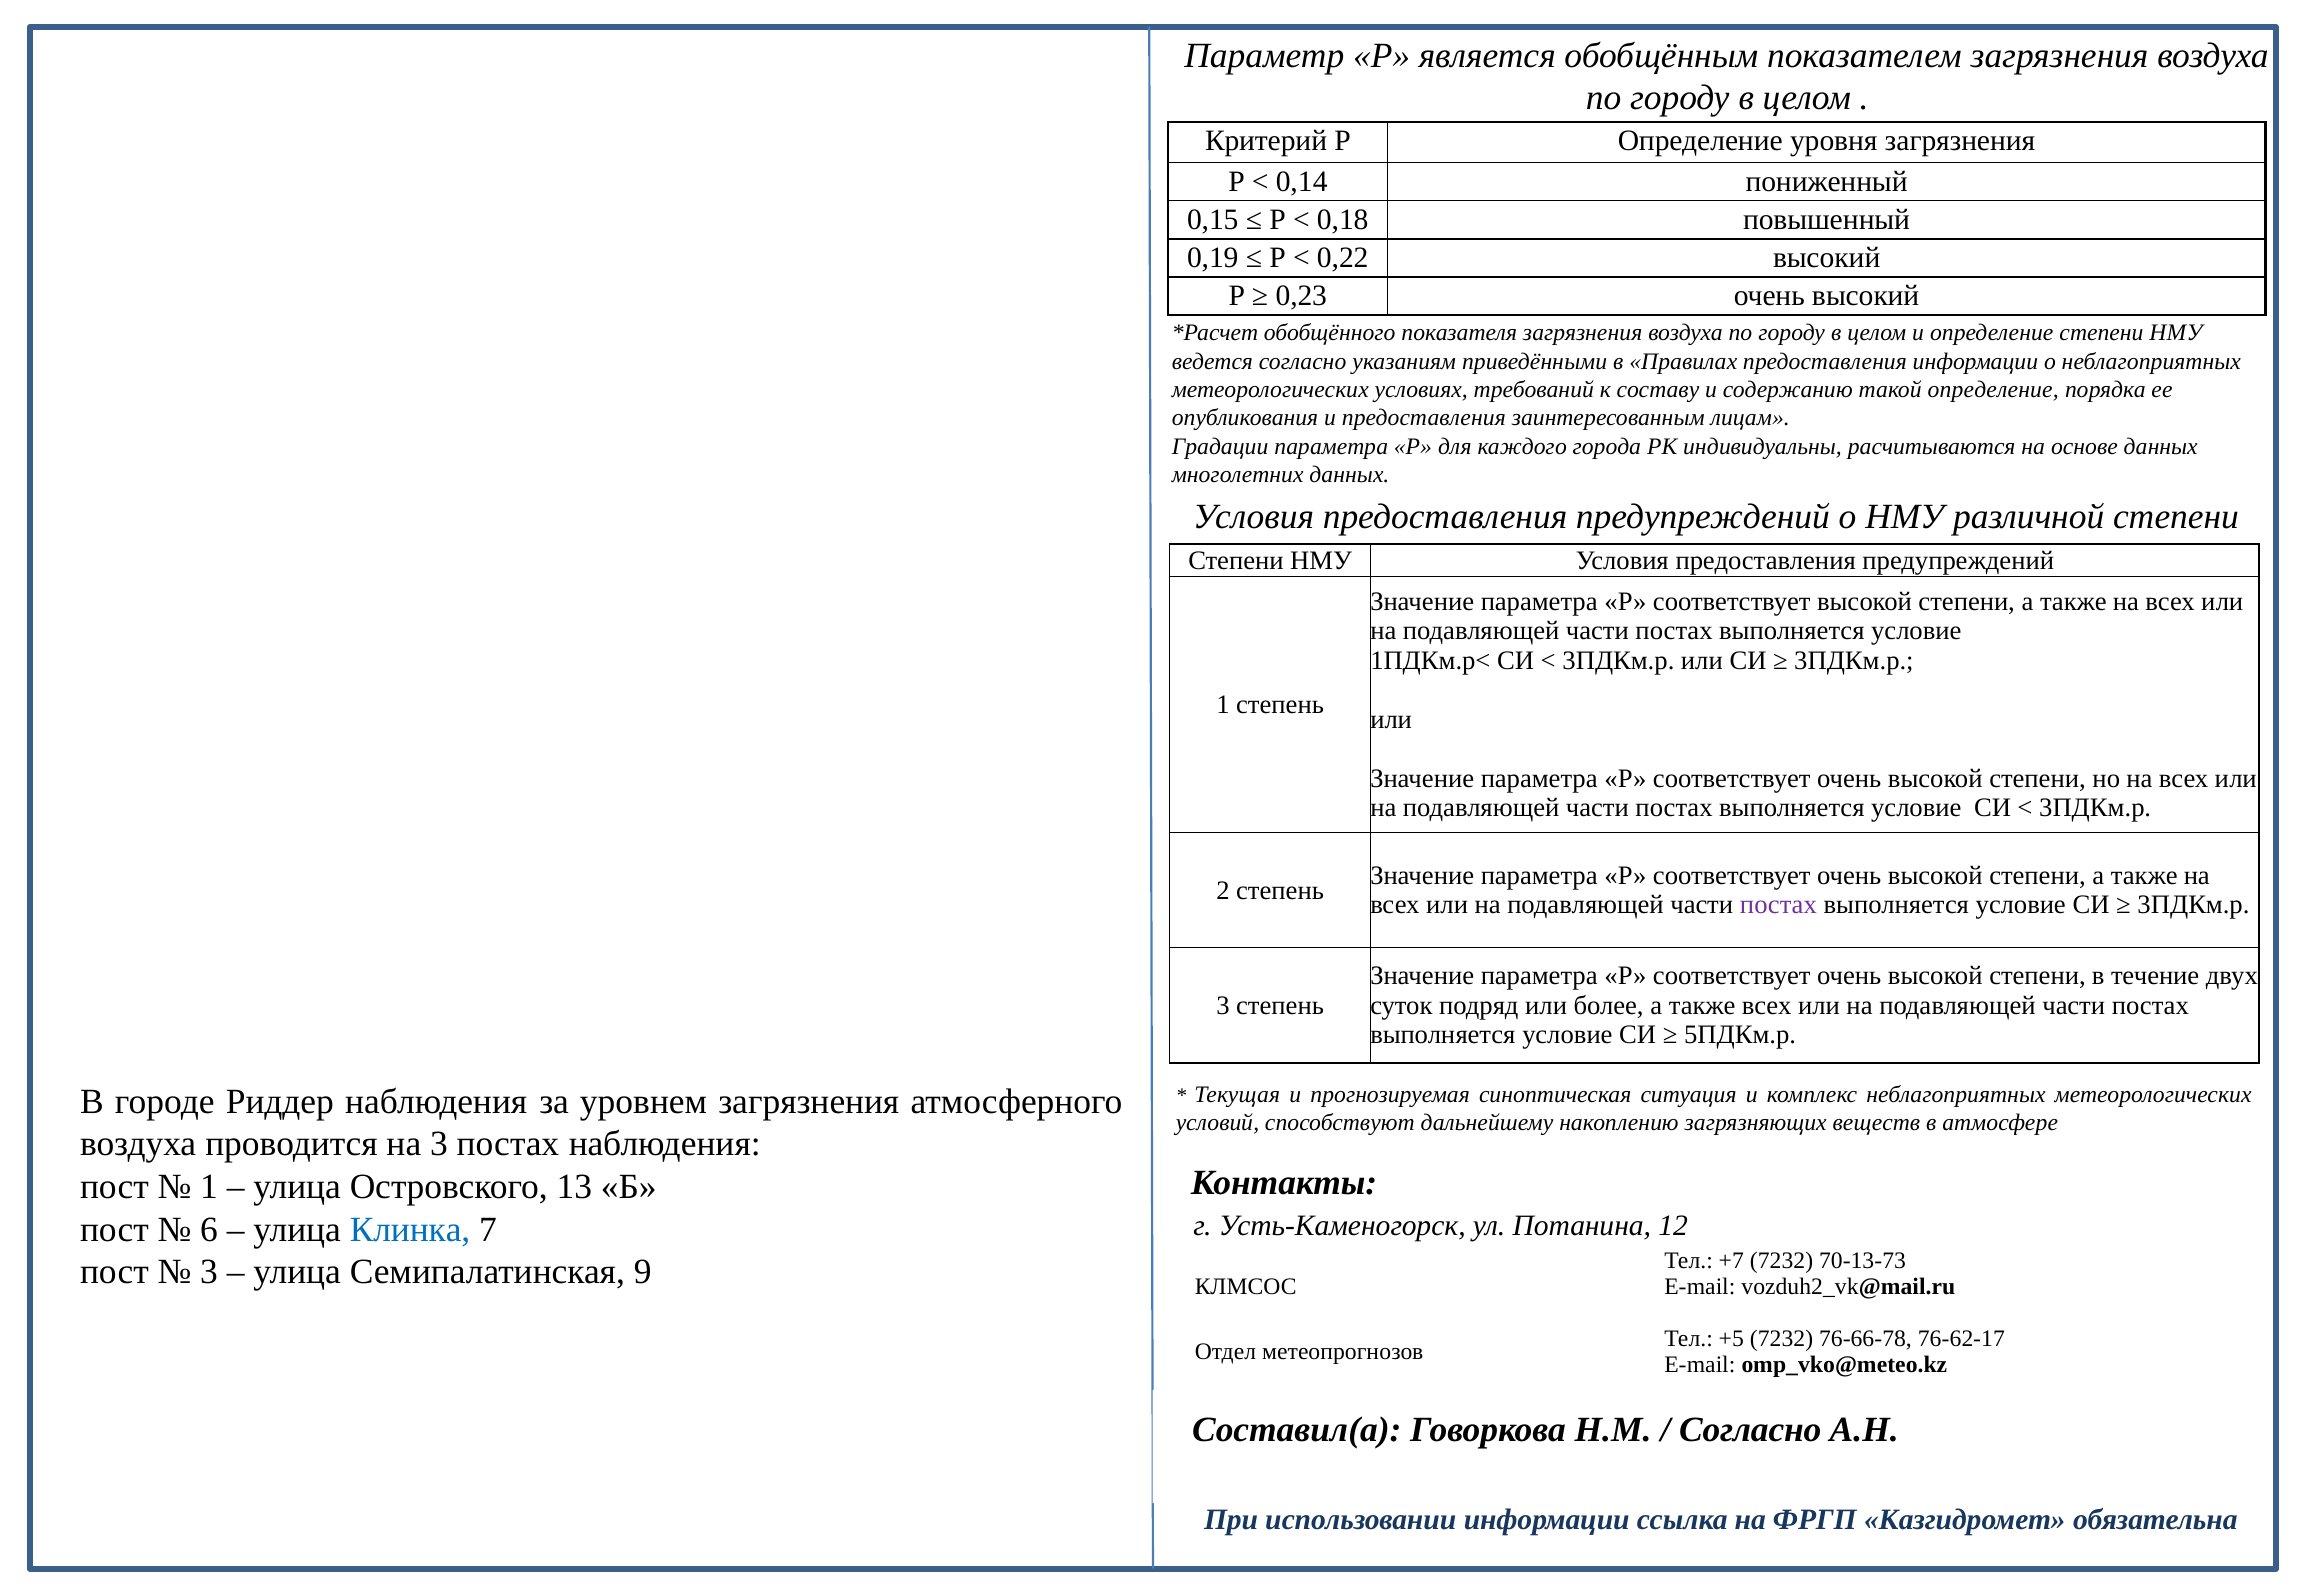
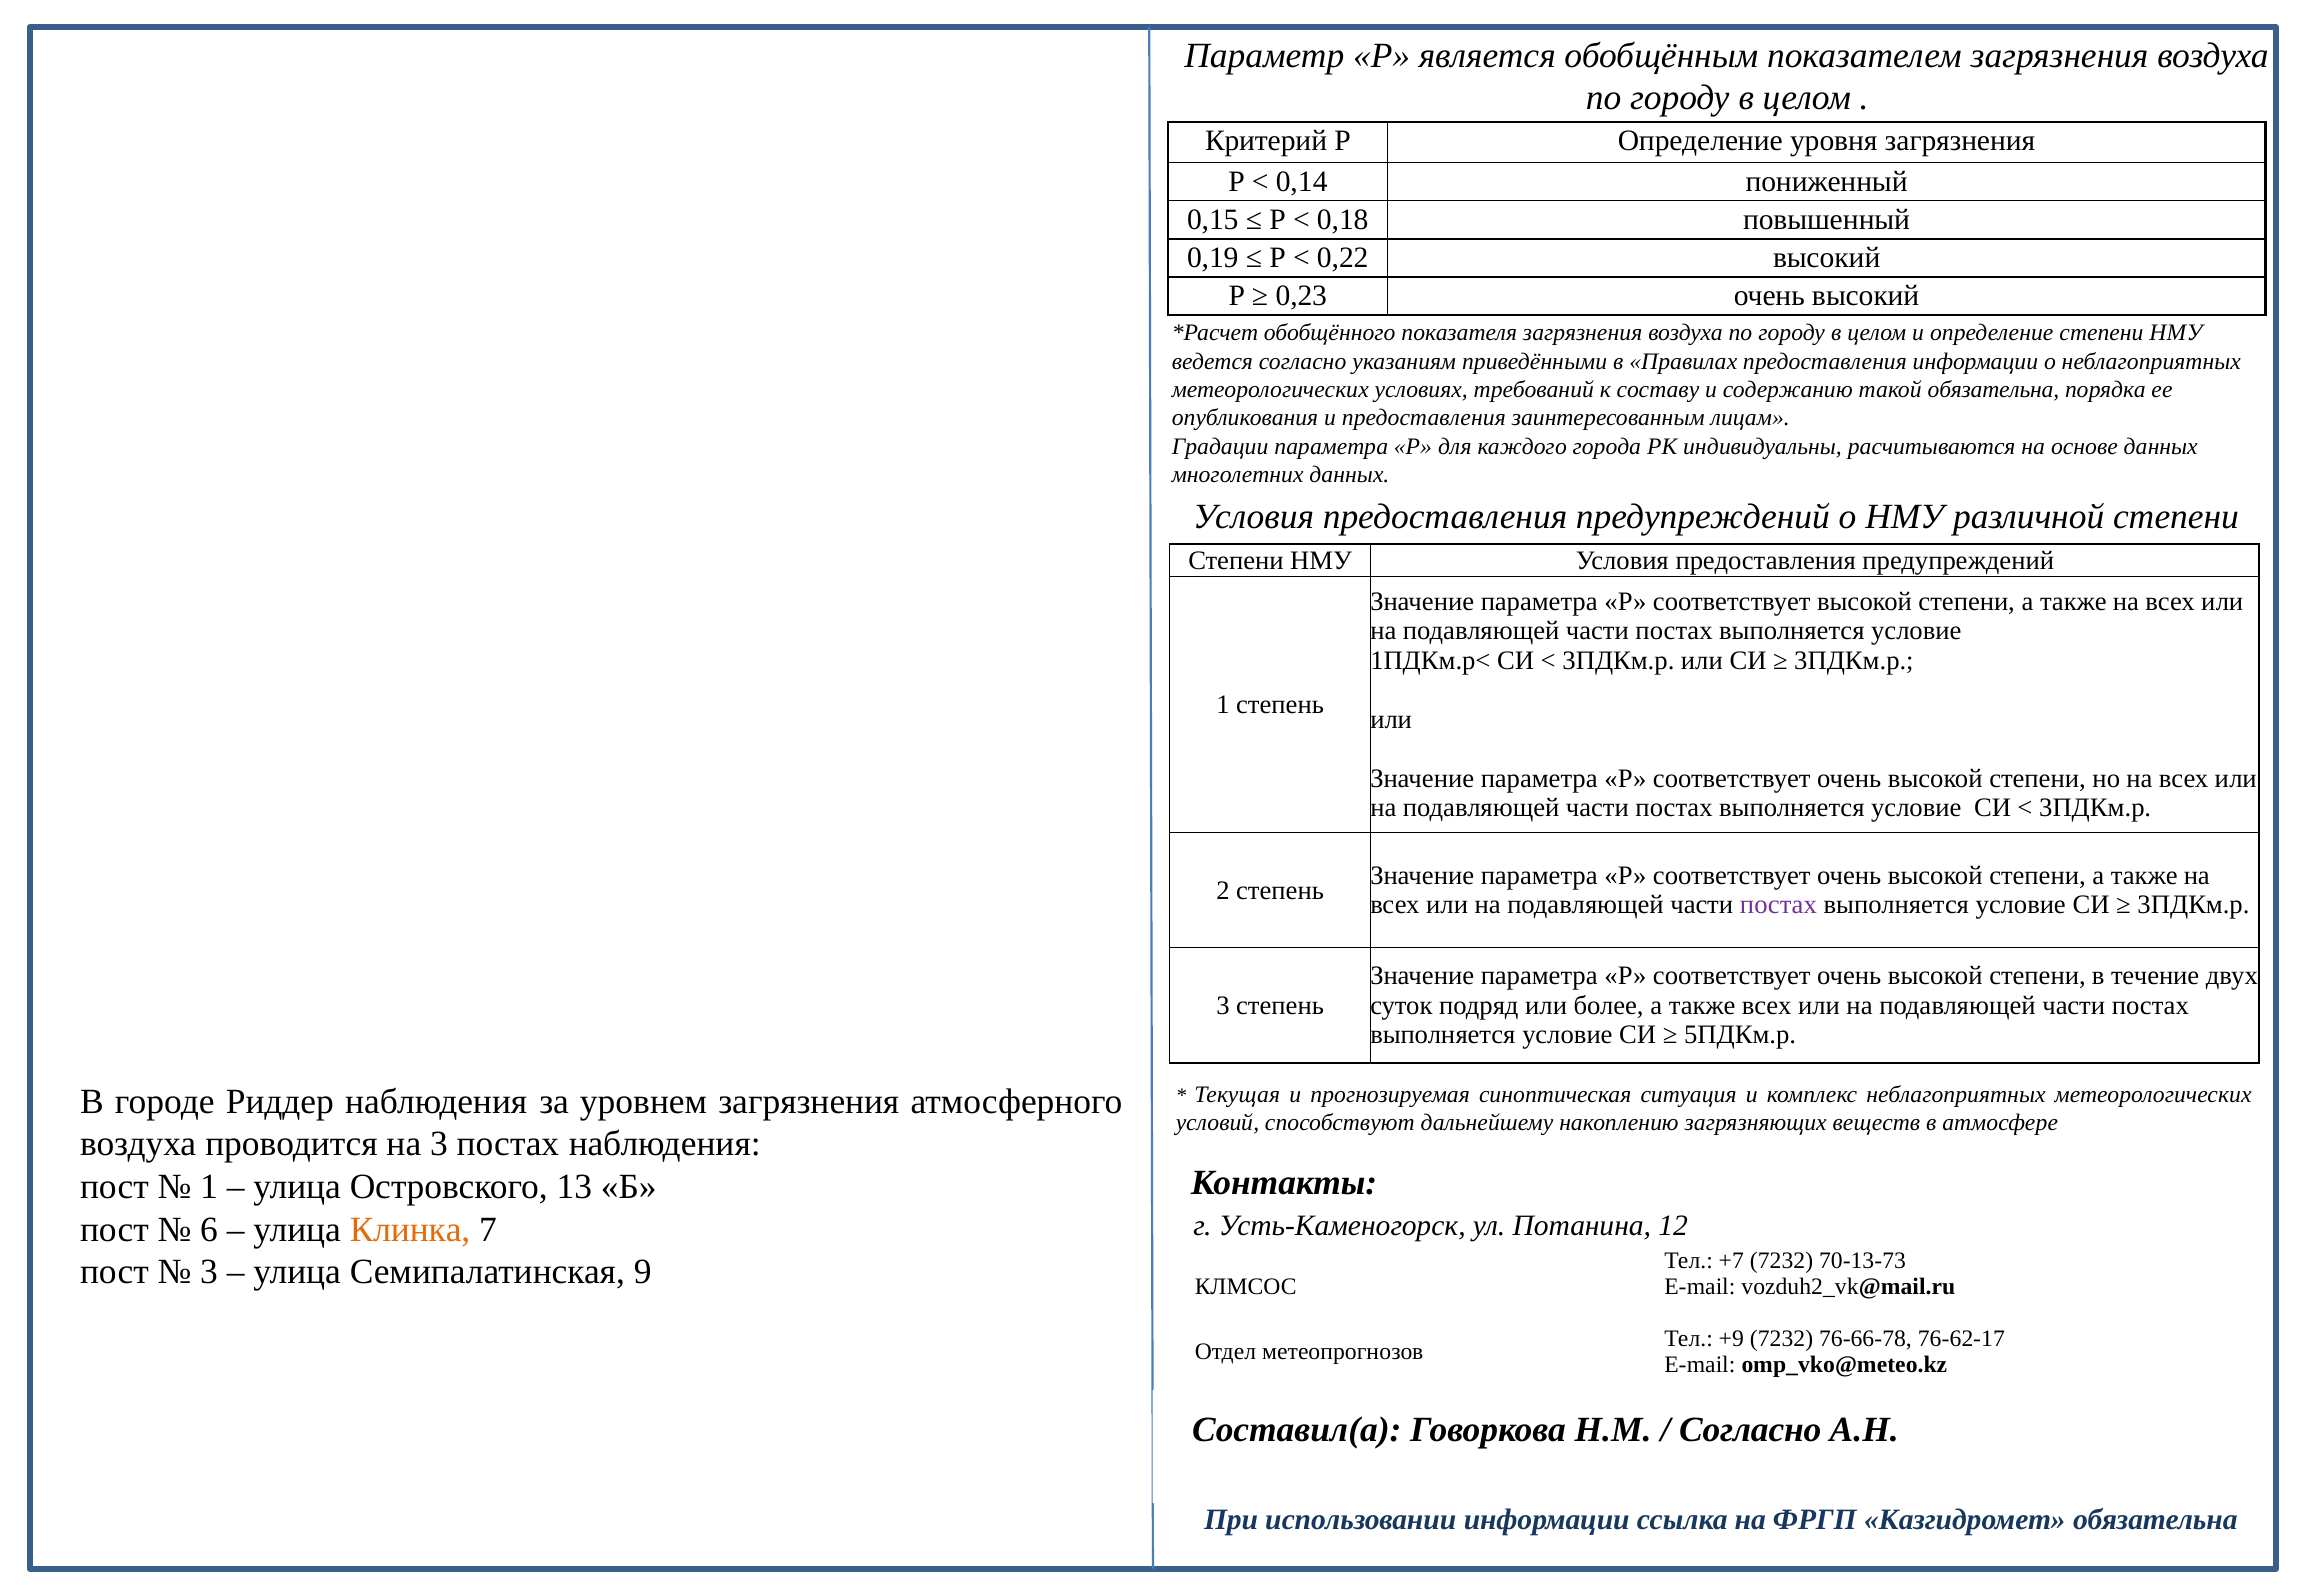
такой определение: определение -> обязательна (1993, 390)
Клинка colour: blue -> orange (410, 1230)
+5: +5 -> +9 (1731, 1339)
